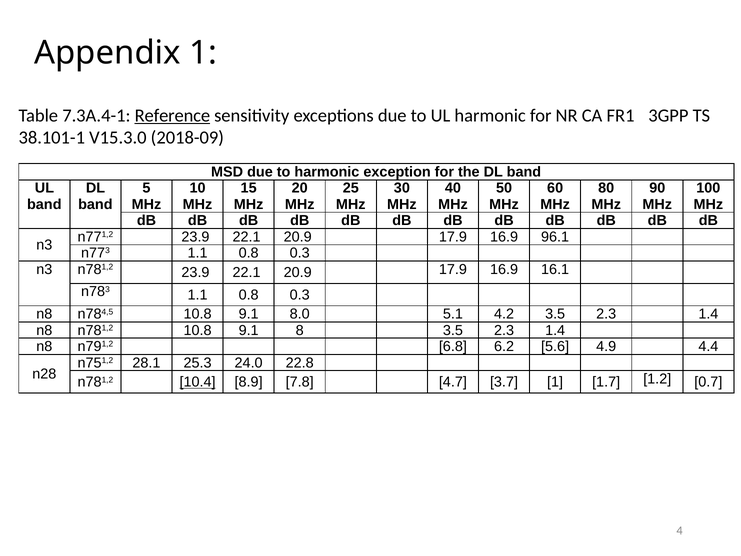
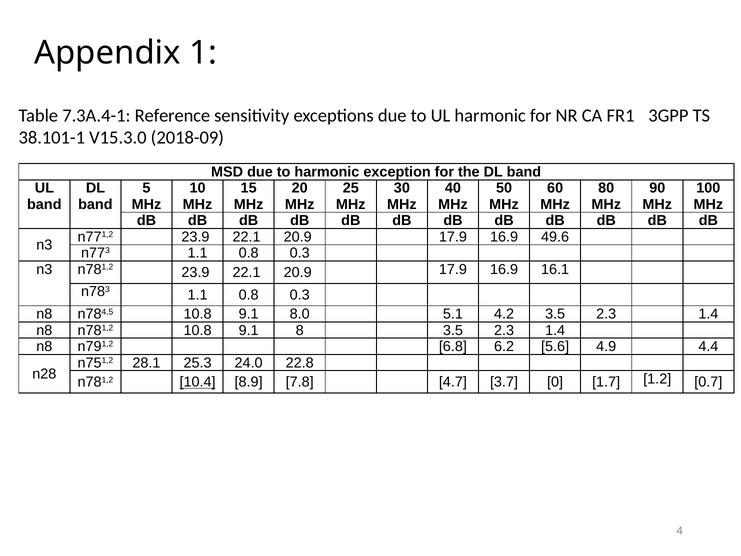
Reference underline: present -> none (172, 115)
96.1: 96.1 -> 49.6 (555, 237)
3.7 1: 1 -> 0 (555, 382)
